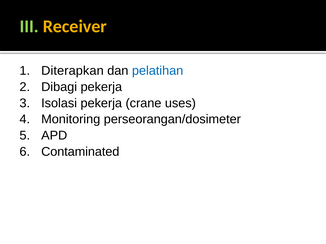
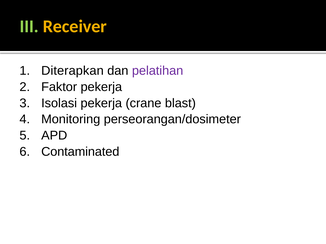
pelatihan colour: blue -> purple (158, 71)
Dibagi: Dibagi -> Faktor (59, 87)
uses: uses -> blast (180, 103)
